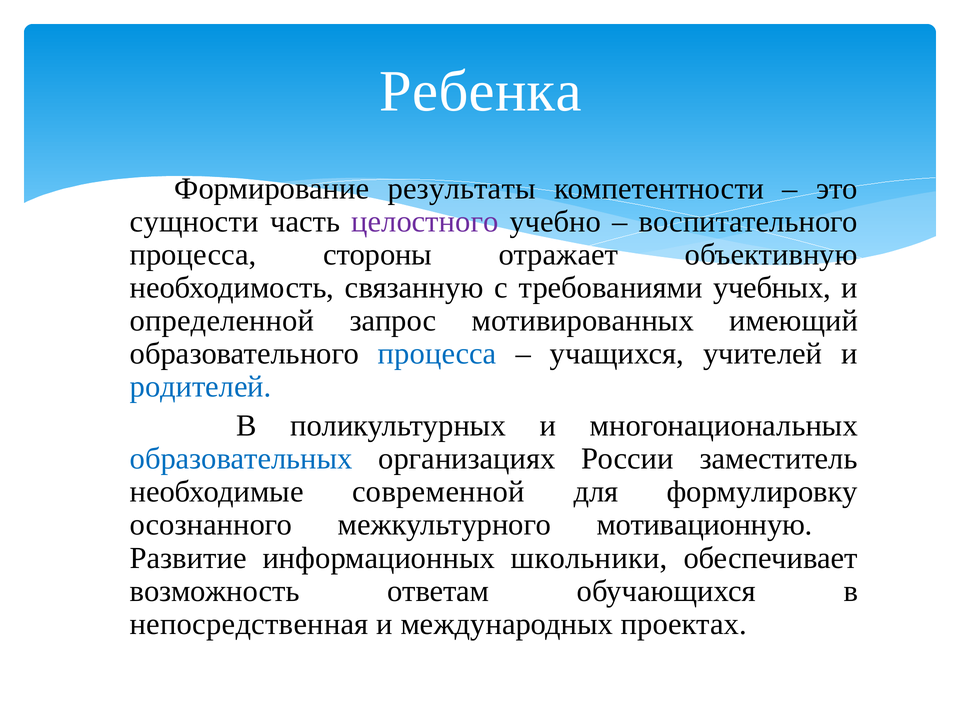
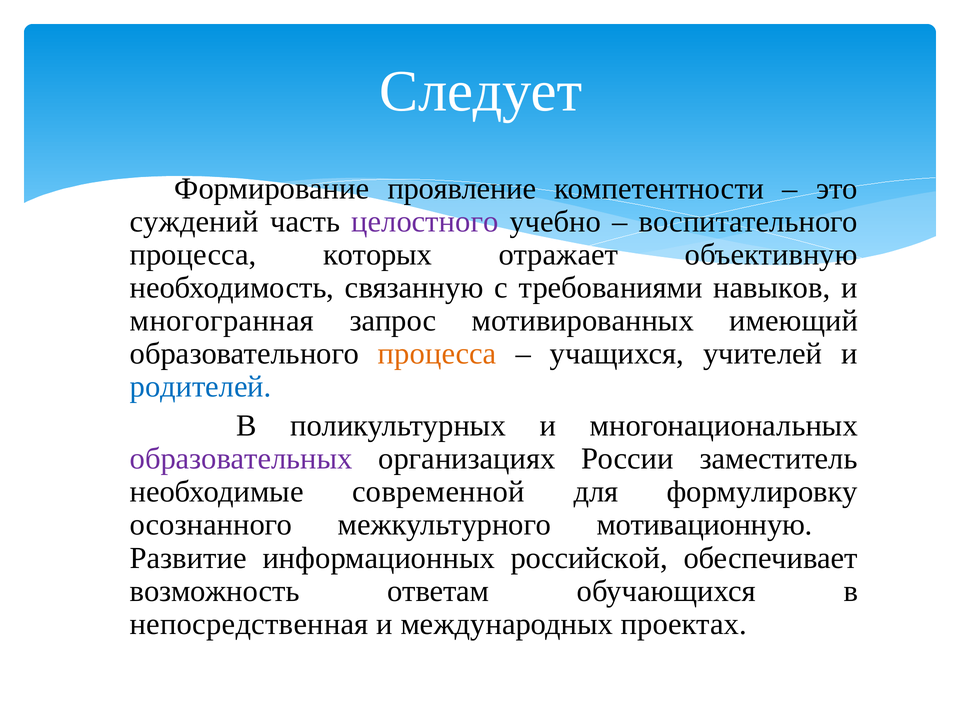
Ребенка: Ребенка -> Следует (481, 91)
результаты: результаты -> проявление (462, 189)
сущности: сущности -> суждений (194, 222)
стороны: стороны -> которых (378, 255)
учебных: учебных -> навыков (772, 288)
определенной: определенной -> многогранная (222, 321)
процесса colour: blue -> orange (437, 354)
образовательных colour: blue -> purple (241, 459)
школьники: школьники -> российской (589, 558)
